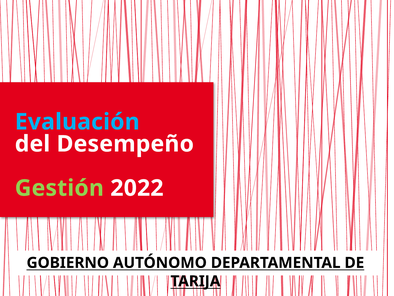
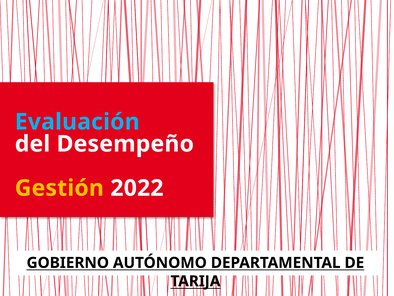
Gestión colour: light green -> yellow (59, 188)
